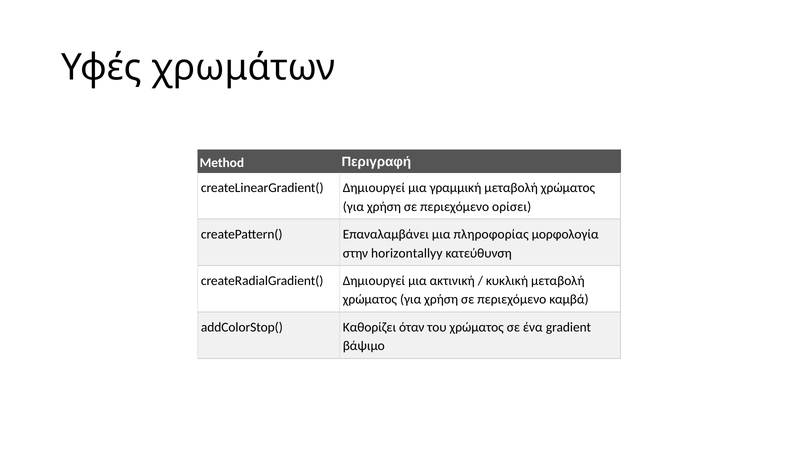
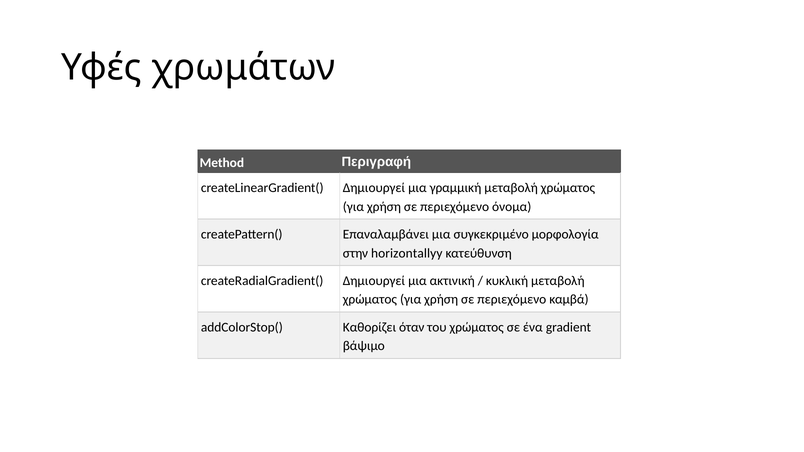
ορίσει: ορίσει -> όνομα (512, 207)
πληροφορίας: πληροφορίας -> συγκεκριμένο (491, 234)
